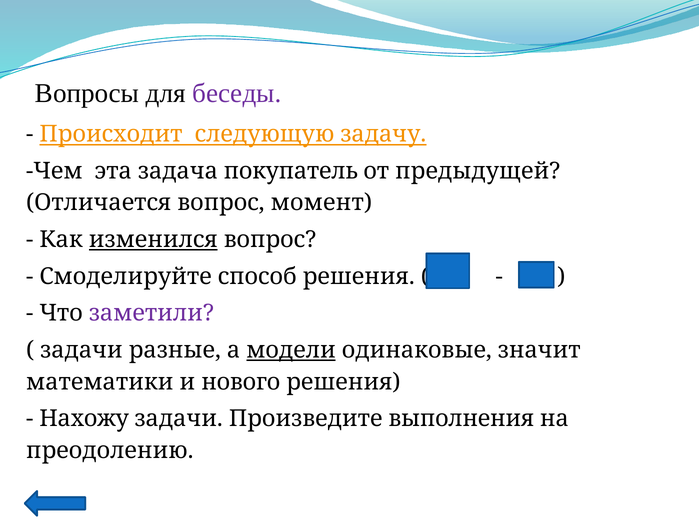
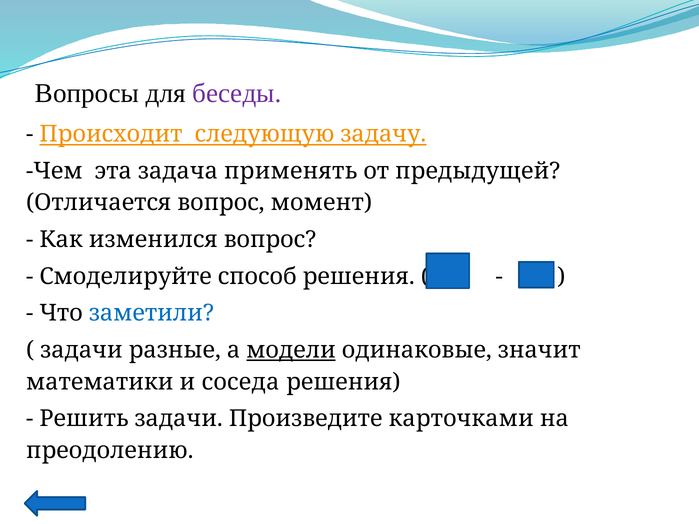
покупатель: покупатель -> применять (291, 171)
изменился underline: present -> none (153, 240)
заметили colour: purple -> blue (151, 313)
нового: нового -> соседа (241, 382)
Нахожу: Нахожу -> Решить (84, 419)
выполнения: выполнения -> карточками (461, 419)
